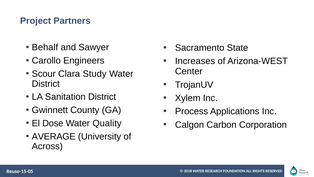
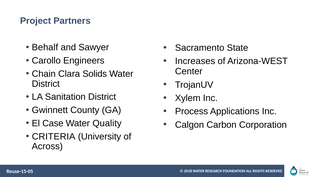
Scour: Scour -> Chain (44, 74)
Study: Study -> Solids (95, 74)
Dose: Dose -> Case (53, 123)
AVERAGE: AVERAGE -> CRITERIA (54, 136)
